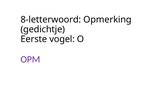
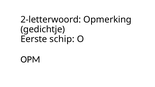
8-letterwoord: 8-letterwoord -> 2-letterwoord (51, 20)
vogel: vogel -> schip (62, 39)
OPM colour: purple -> black (30, 60)
